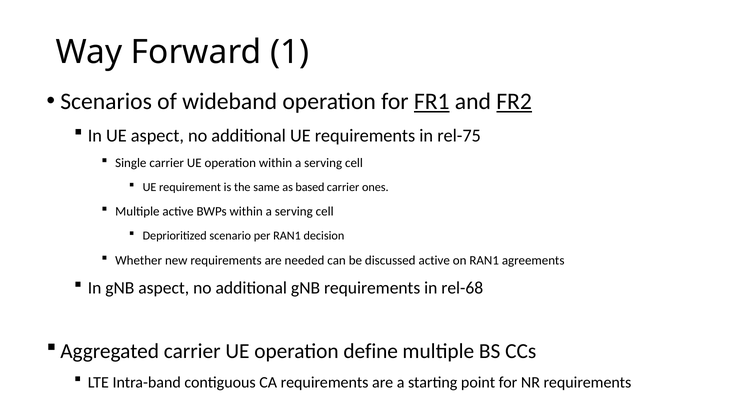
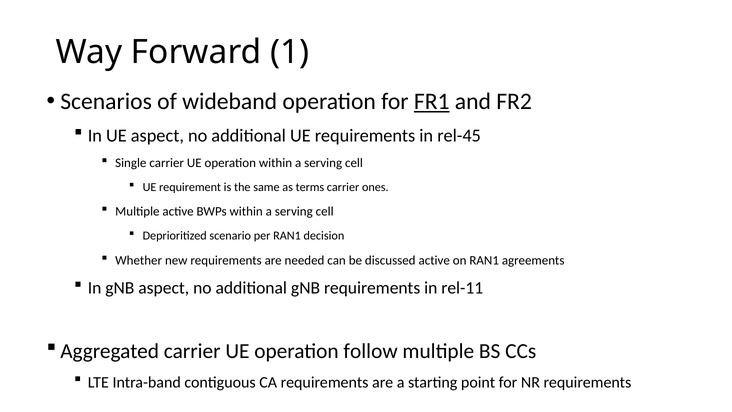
FR2 underline: present -> none (514, 102)
rel-75: rel-75 -> rel-45 (459, 135)
based: based -> terms (310, 187)
rel-68: rel-68 -> rel-11 (462, 288)
define: define -> follow (371, 351)
